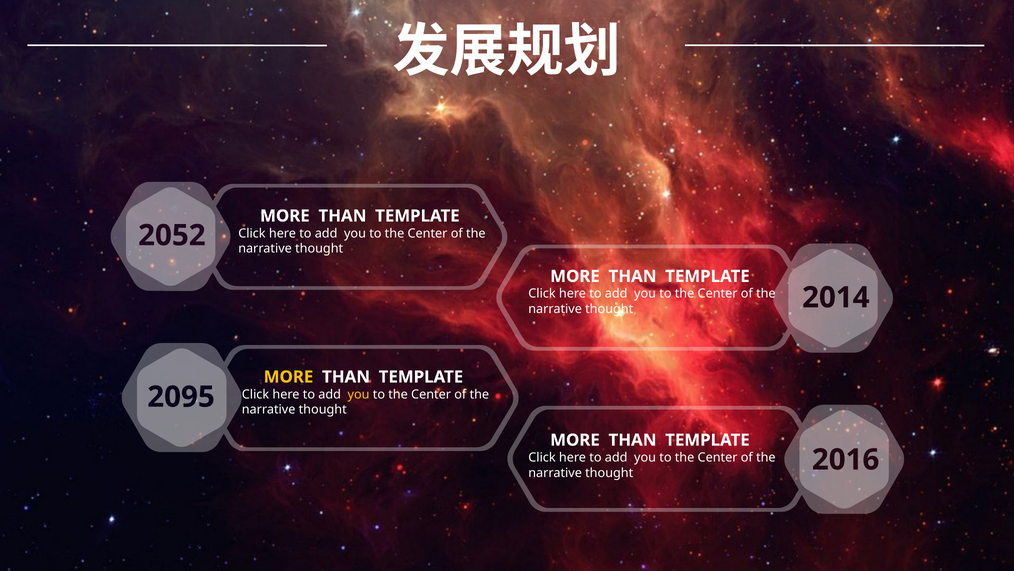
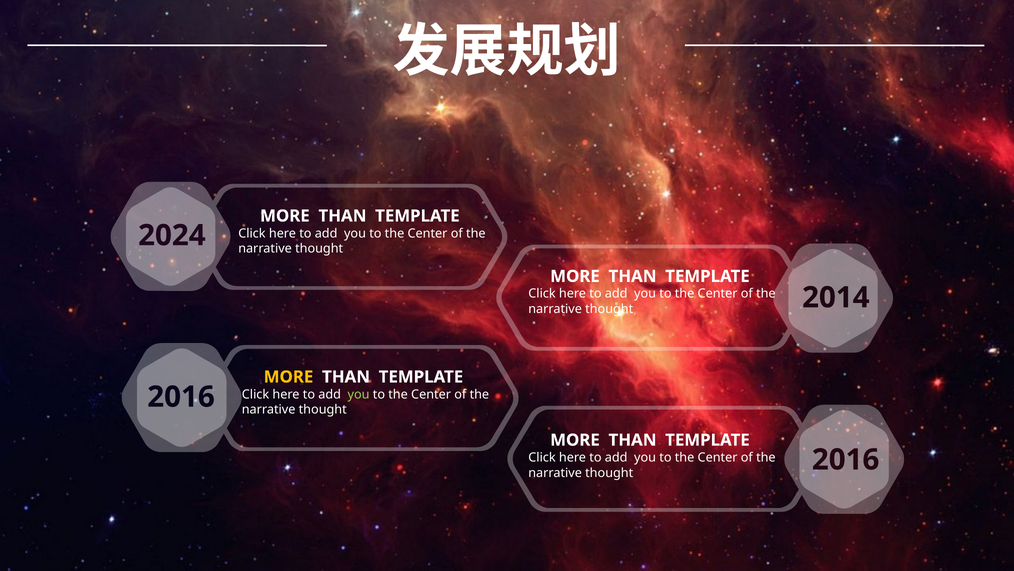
2052: 2052 -> 2024 (172, 235)
you colour: yellow -> light green (359, 394)
2095: 2095 -> 2016 (181, 397)
